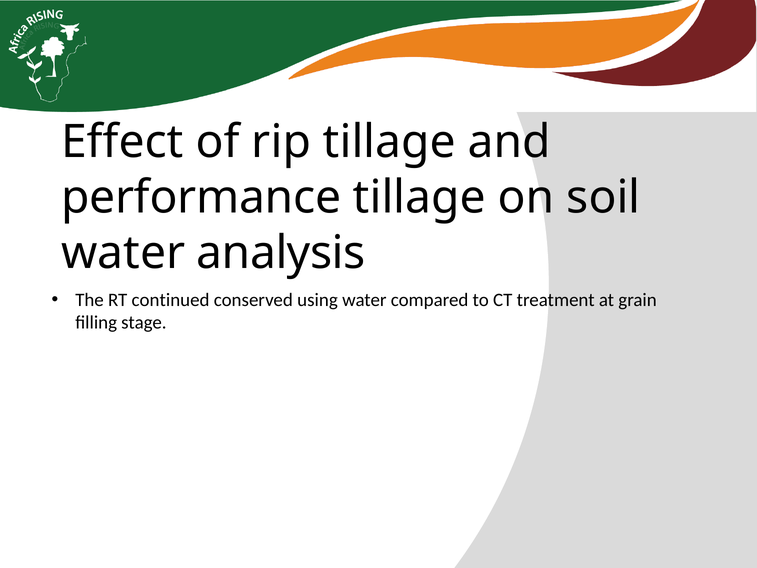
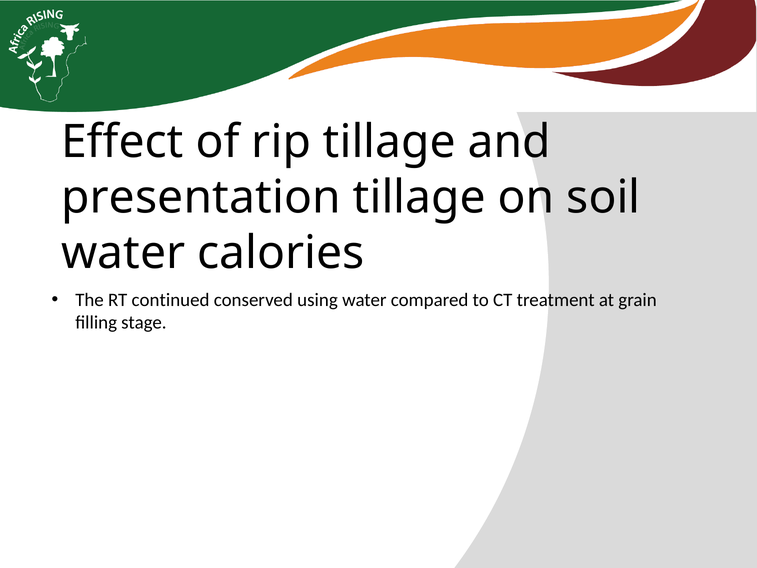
performance: performance -> presentation (201, 197)
analysis: analysis -> calories (281, 253)
